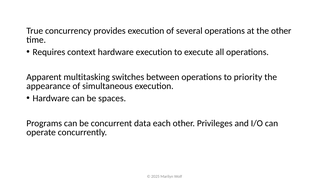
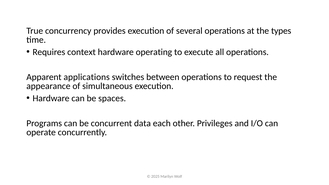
the other: other -> types (281, 31)
hardware execution: execution -> operating (154, 52)
multitasking: multitasking -> applications (87, 77)
priority: priority -> request (248, 77)
